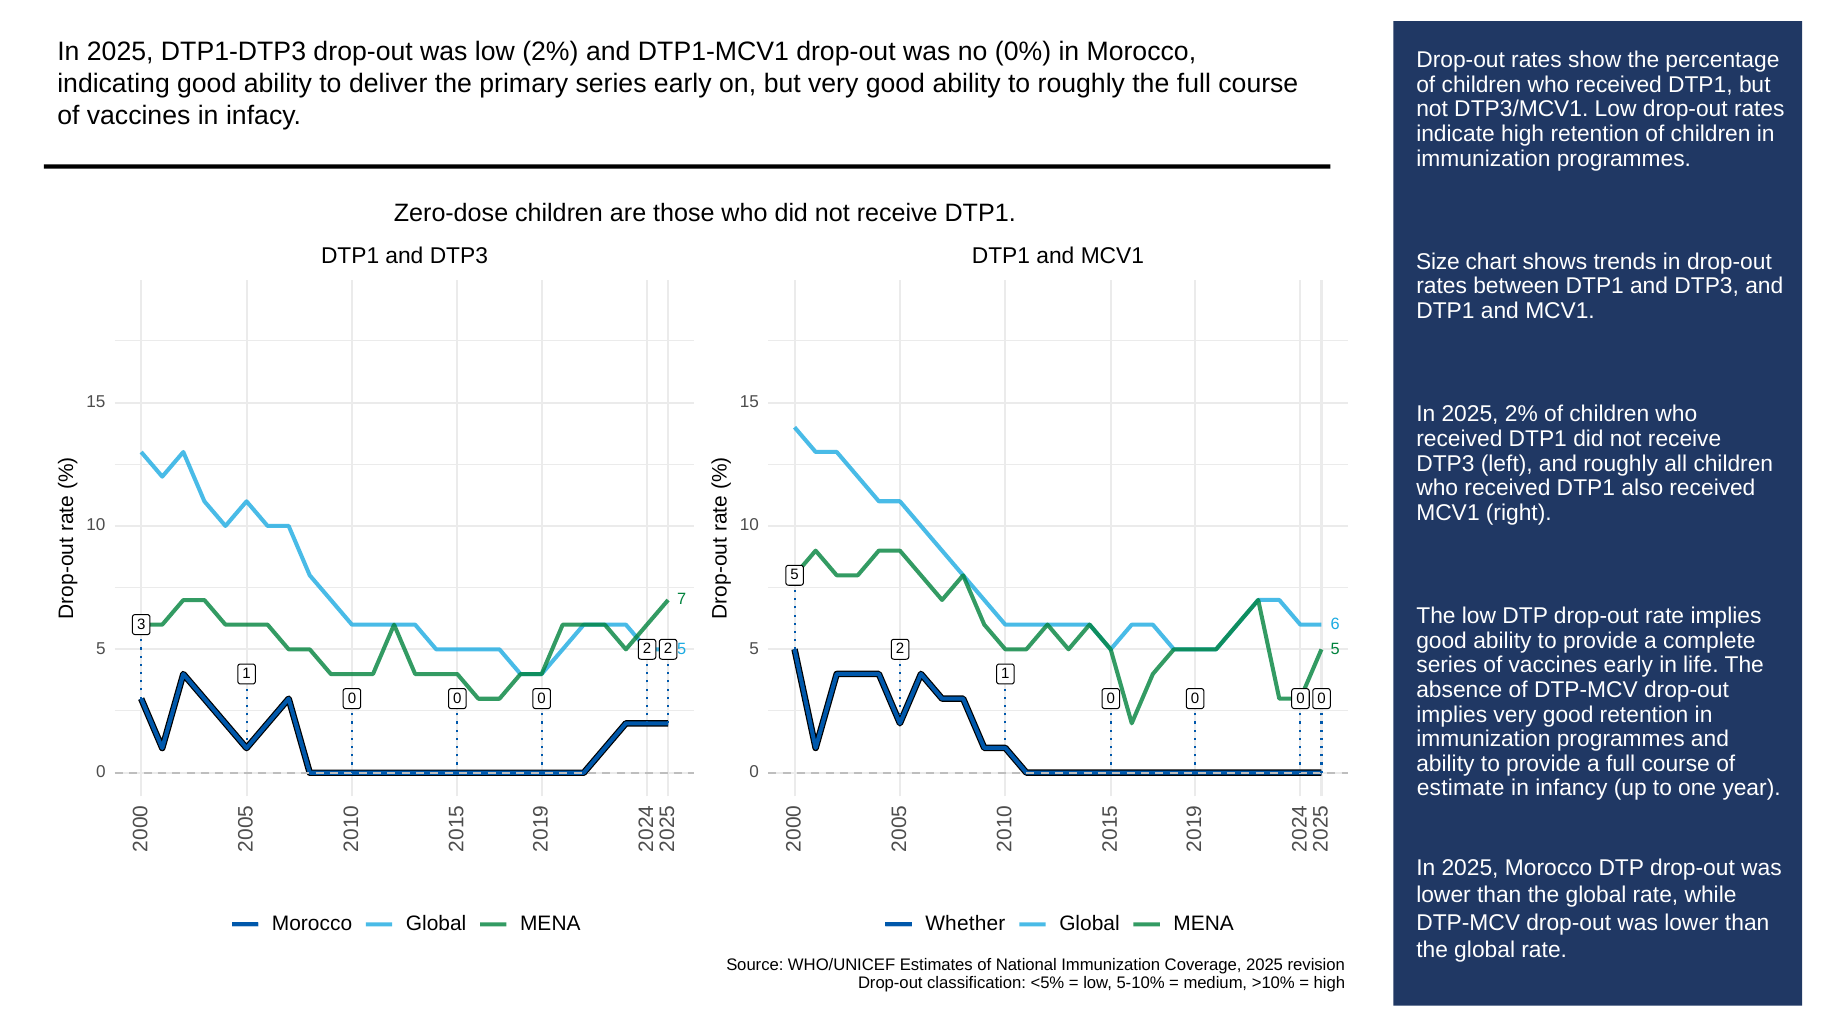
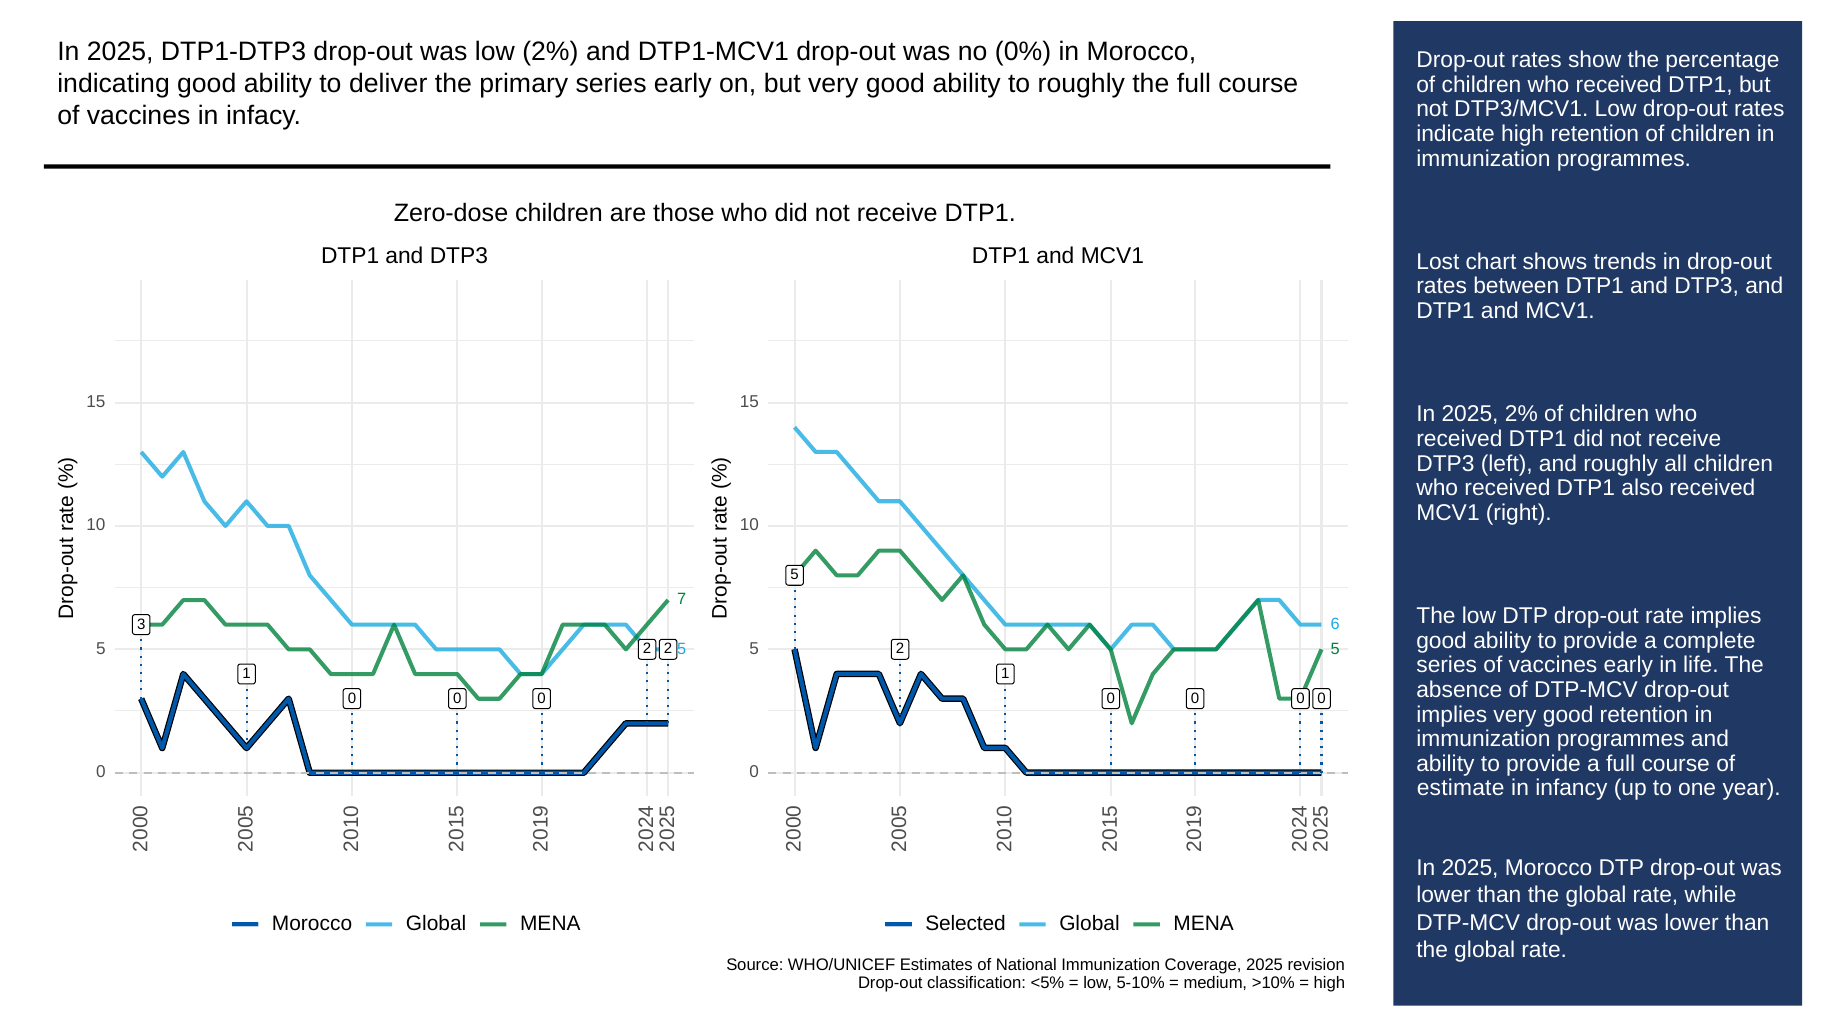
Size: Size -> Lost (1438, 262)
Whether: Whether -> Selected (966, 923)
